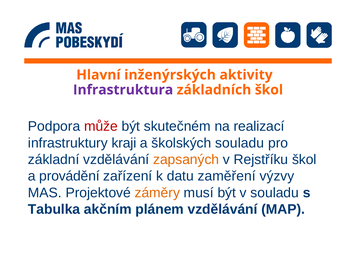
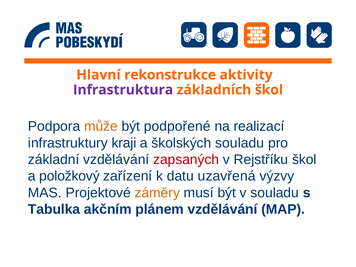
inženýrských: inženýrských -> rekonstrukce (170, 75)
může colour: red -> orange (101, 126)
skutečném: skutečném -> podpořené (177, 126)
zapsaných colour: orange -> red (186, 160)
provádění: provádění -> položkový (69, 176)
zaměření: zaměření -> uzavřená (227, 176)
